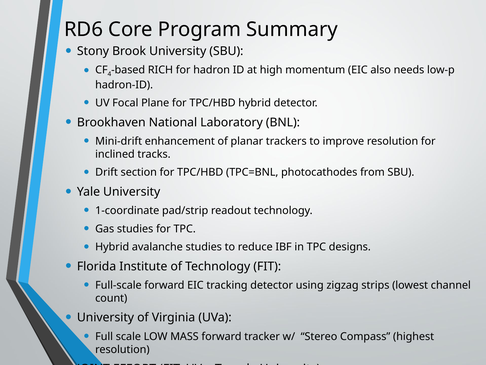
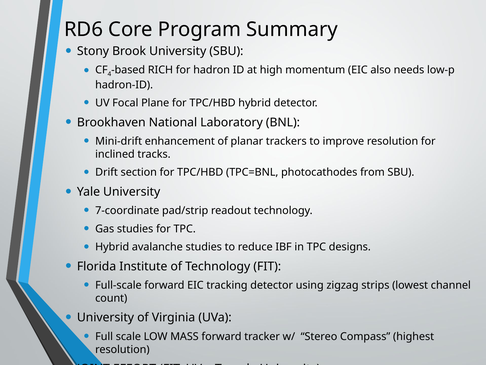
1-coordinate: 1-coordinate -> 7-coordinate (127, 210)
